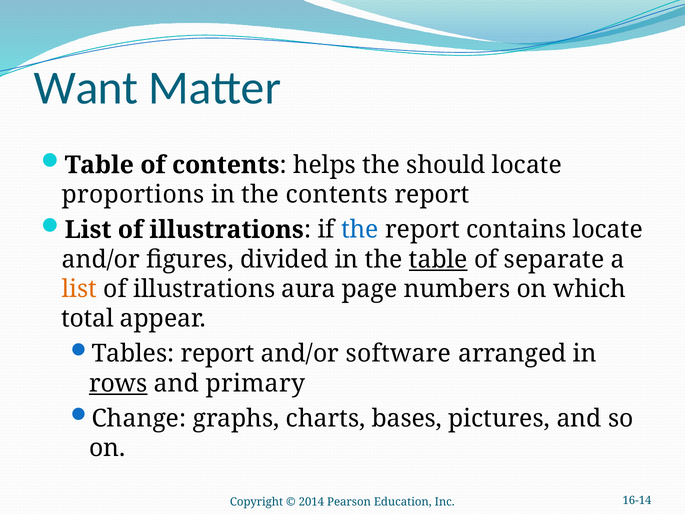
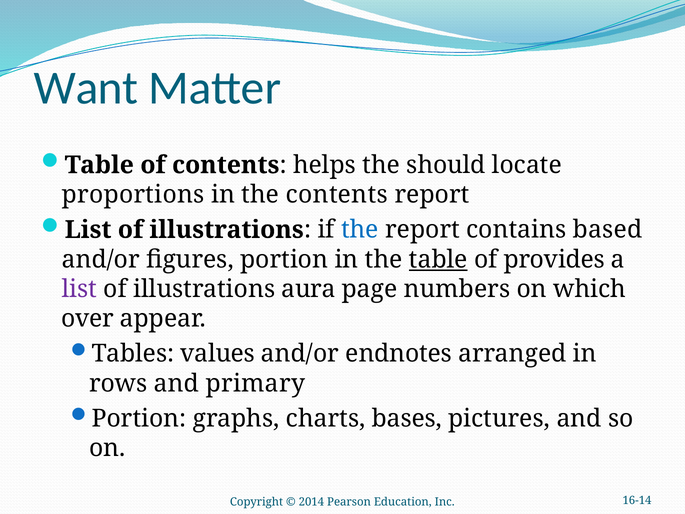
contains locate: locate -> based (608, 230)
figures divided: divided -> portion (284, 259)
separate: separate -> provides (554, 259)
list colour: orange -> purple (79, 289)
total: total -> over (88, 319)
Tables report: report -> values (218, 354)
software: software -> endnotes (399, 354)
rows underline: present -> none (118, 383)
Change: Change -> Portion (139, 418)
